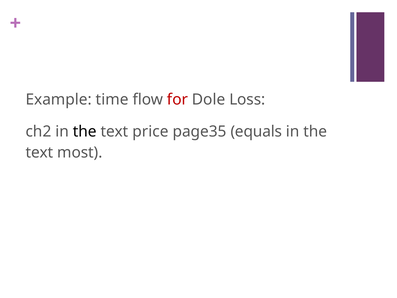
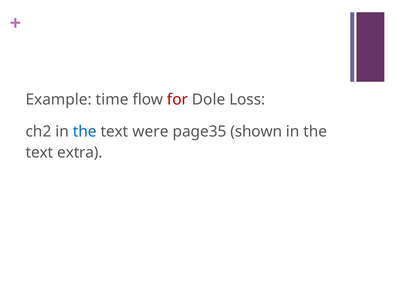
the colour: black -> blue (85, 131)
price: price -> were (150, 131)
equals: equals -> shown (256, 131)
most: most -> extra (80, 152)
